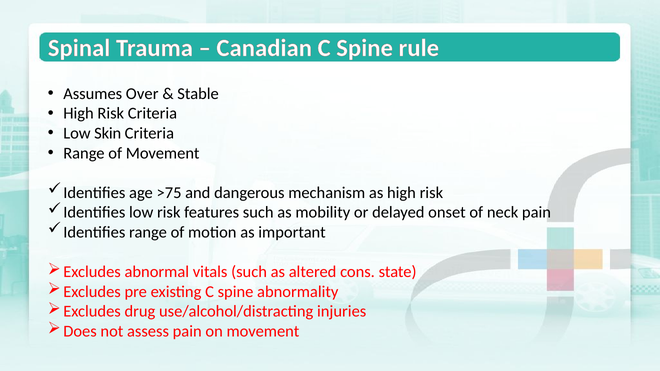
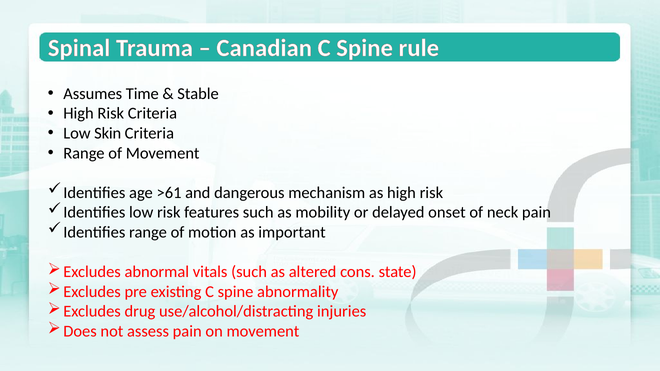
Over: Over -> Time (142, 94)
>75: >75 -> >61 (169, 193)
